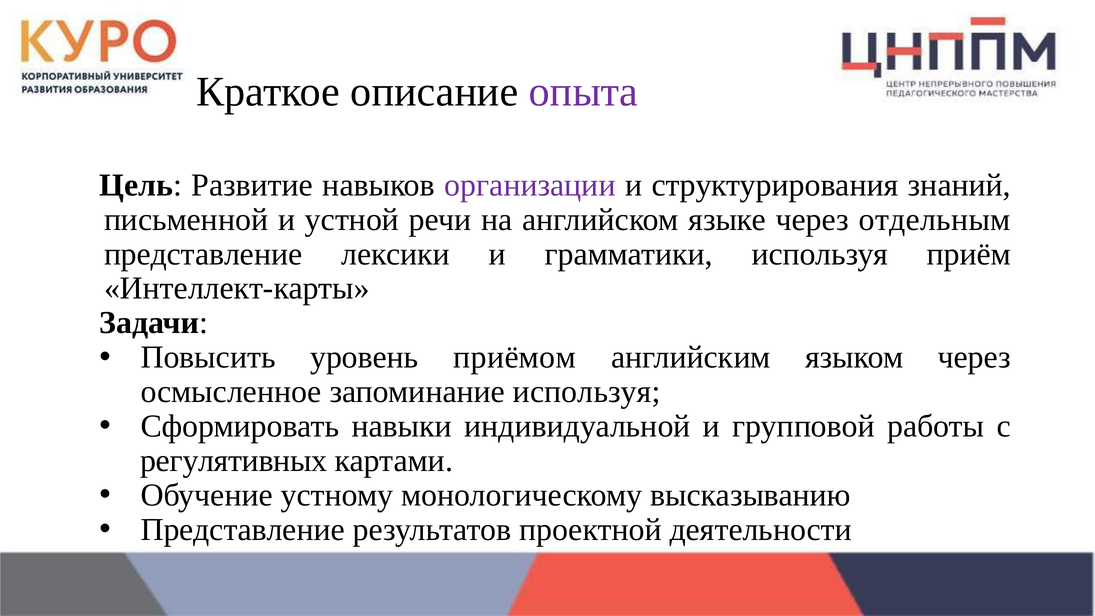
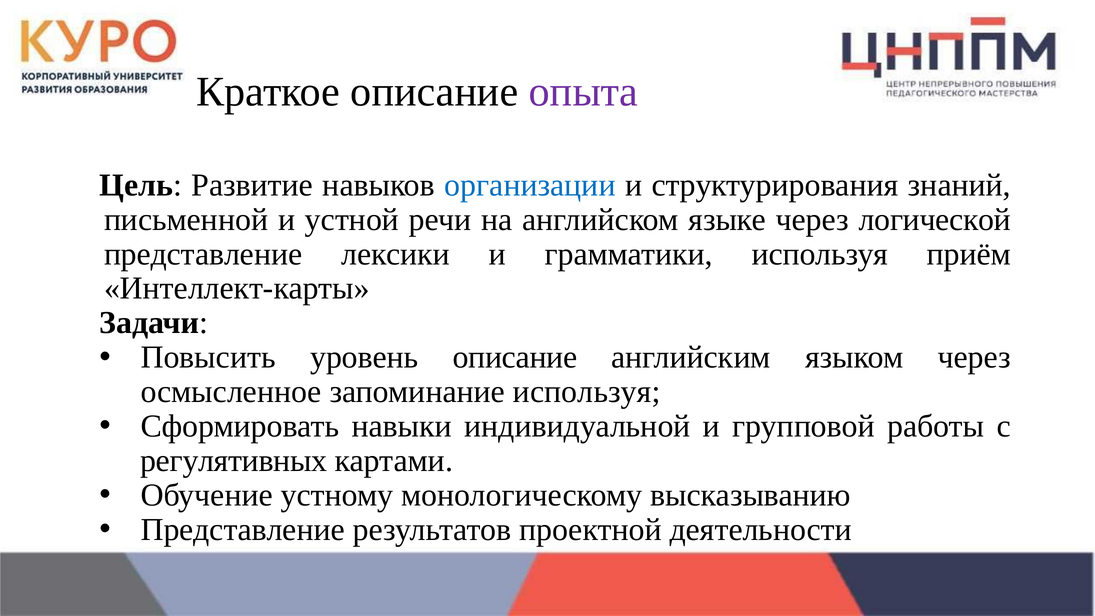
организации colour: purple -> blue (530, 185)
отдельным: отдельным -> логической (935, 220)
уровень приёмом: приёмом -> описание (515, 357)
